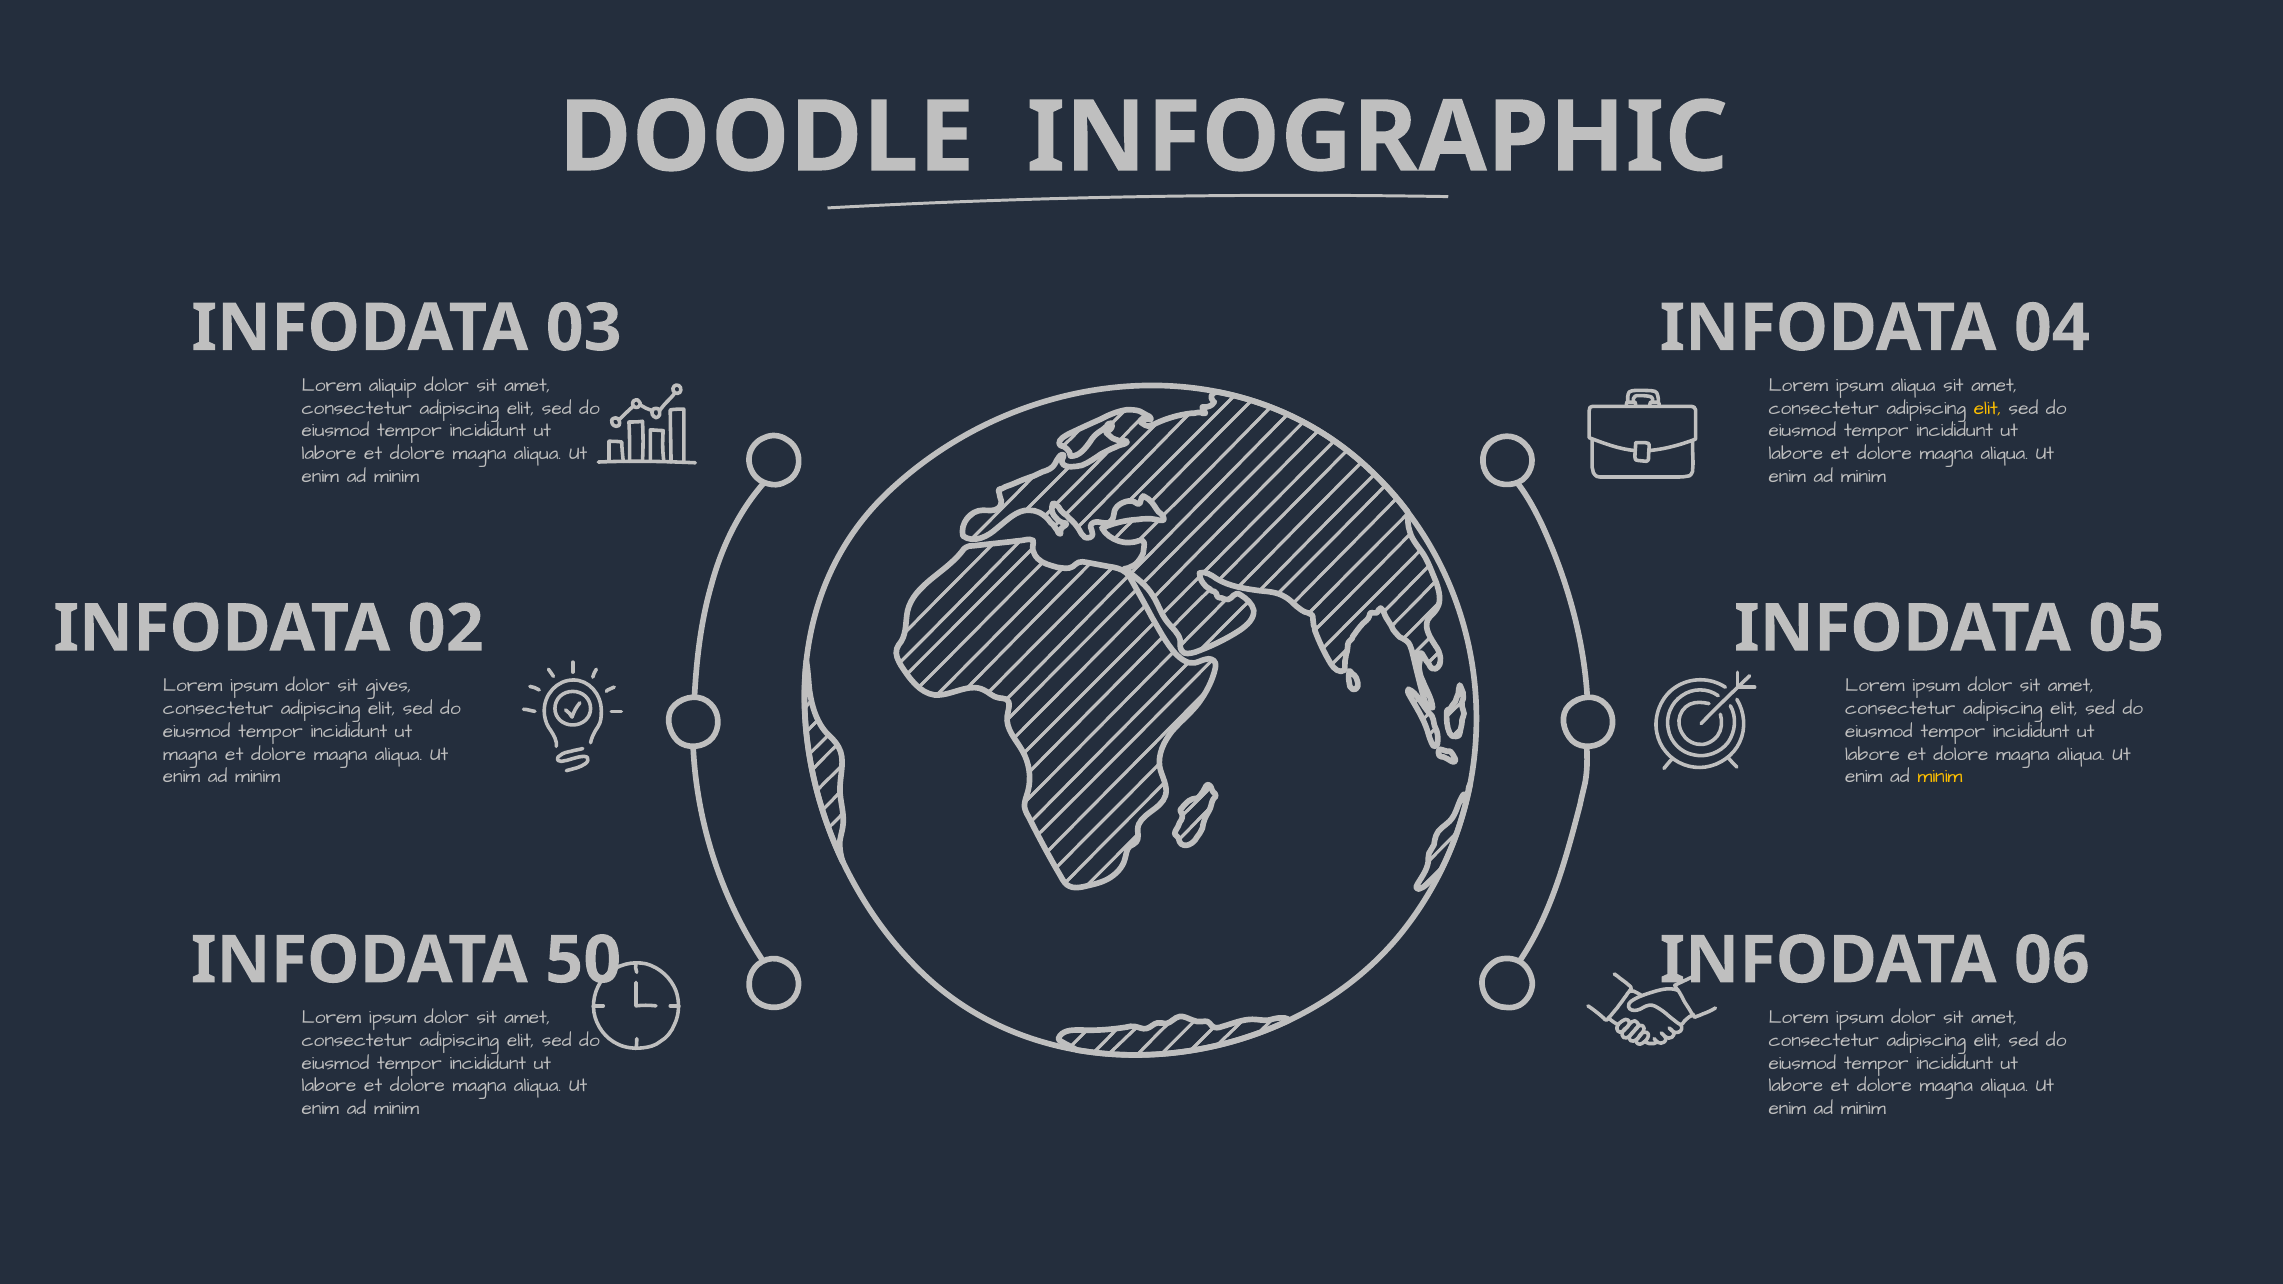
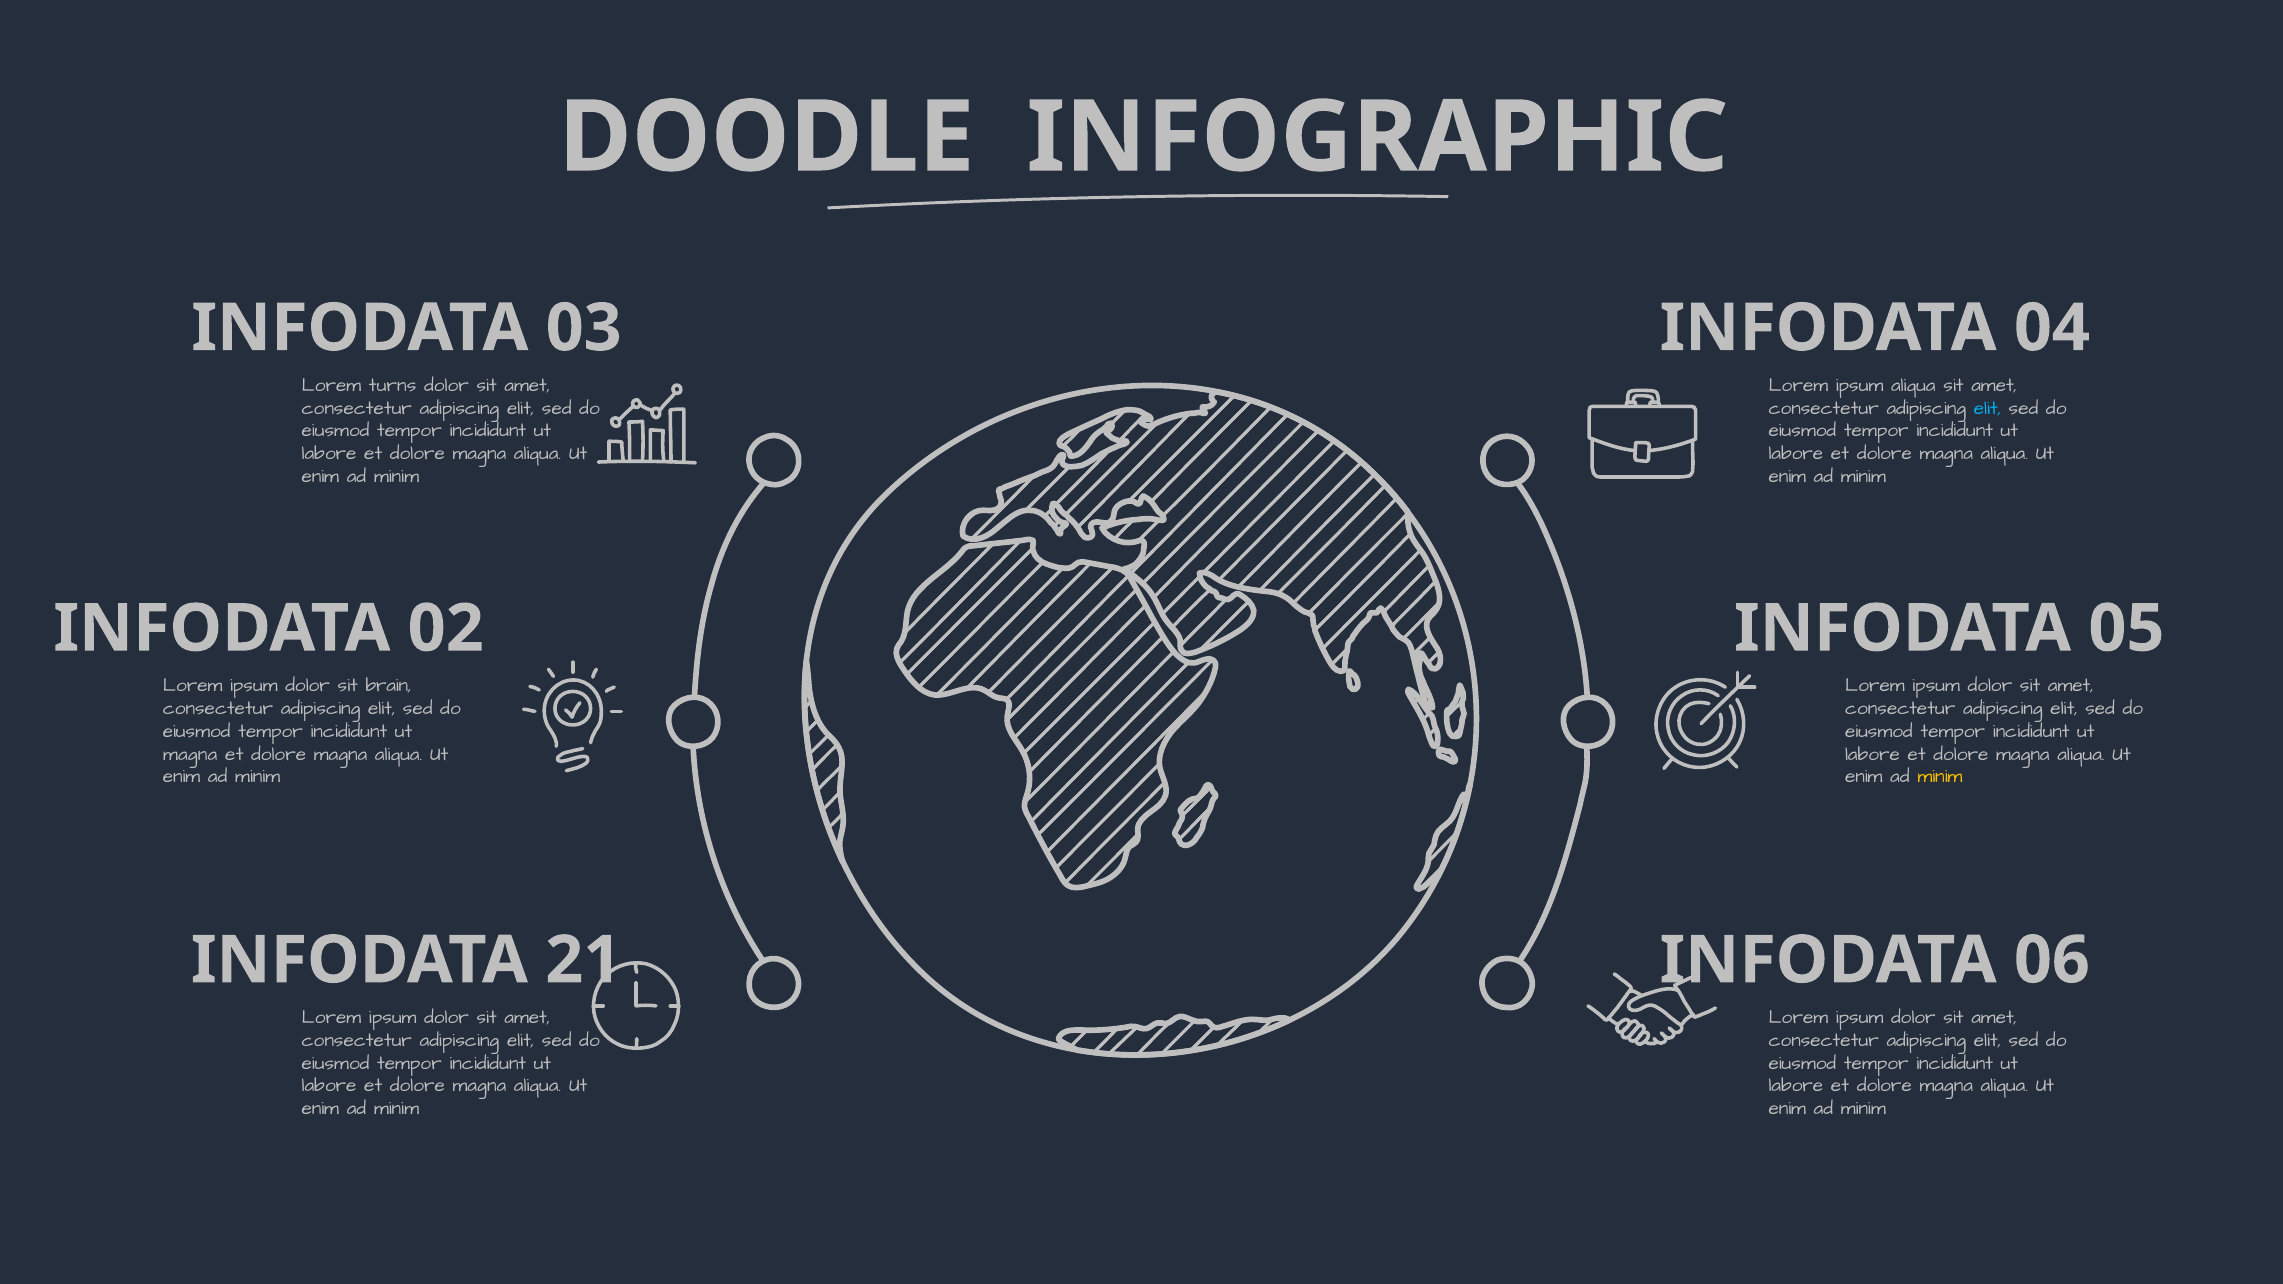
aliquip: aliquip -> turns (393, 385)
elit colour: yellow -> light blue (1988, 408)
gives: gives -> brain (389, 686)
50: 50 -> 21 (583, 961)
